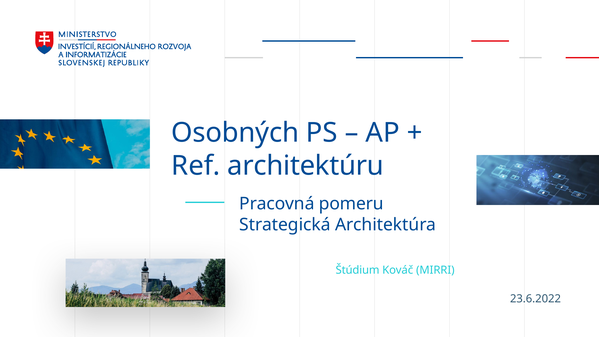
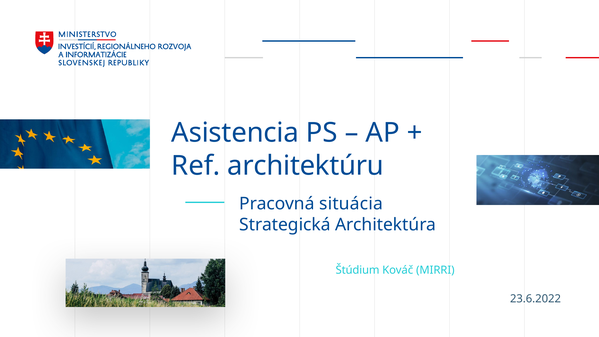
Osobných: Osobných -> Asistencia (235, 133)
pomeru: pomeru -> situácia (351, 204)
